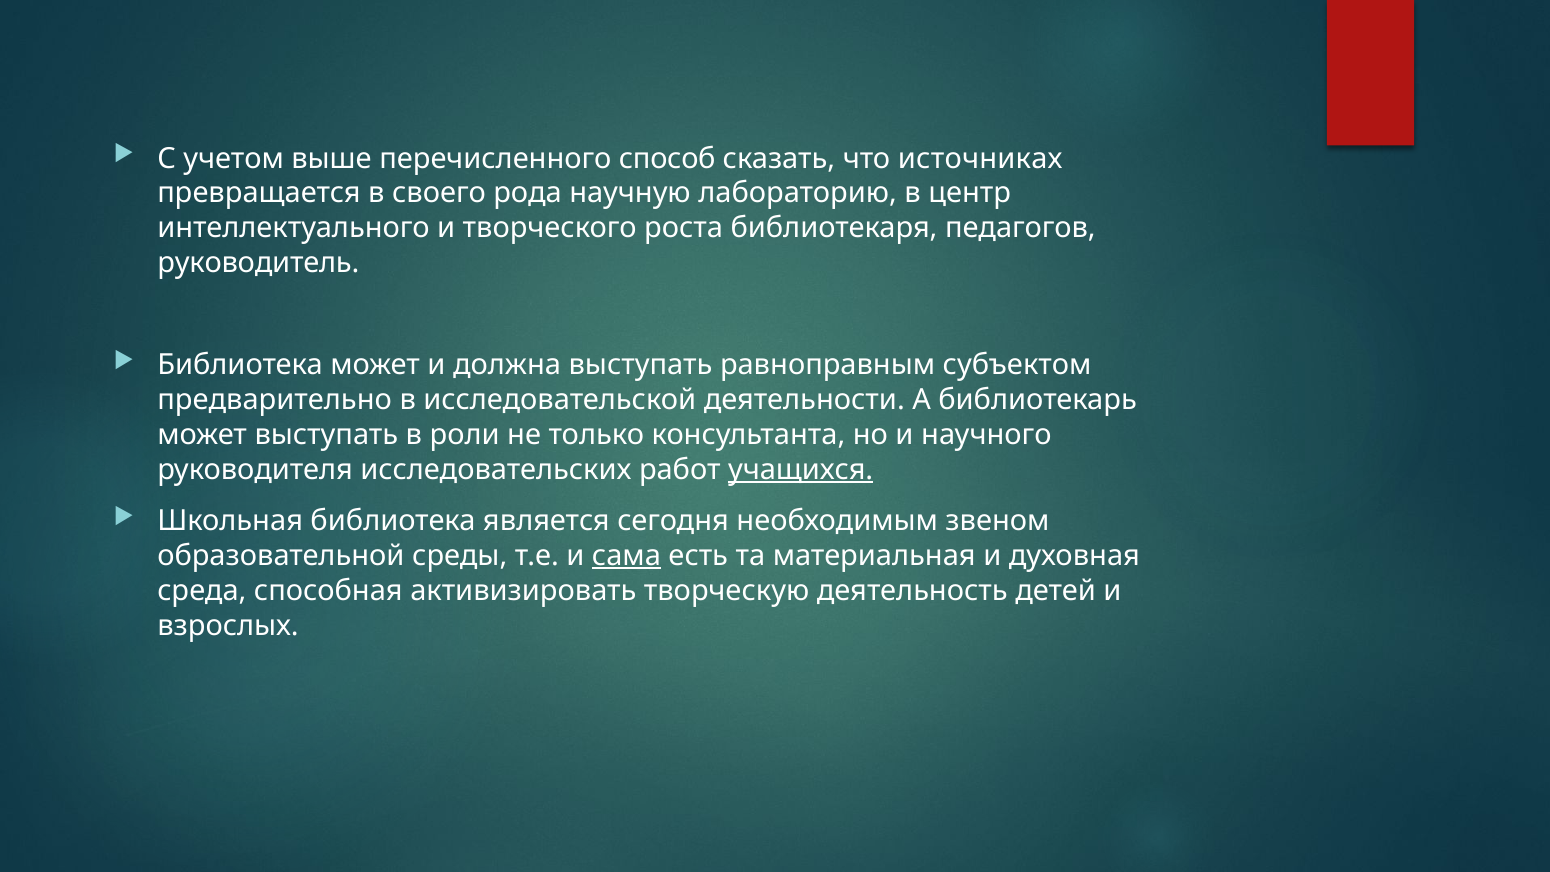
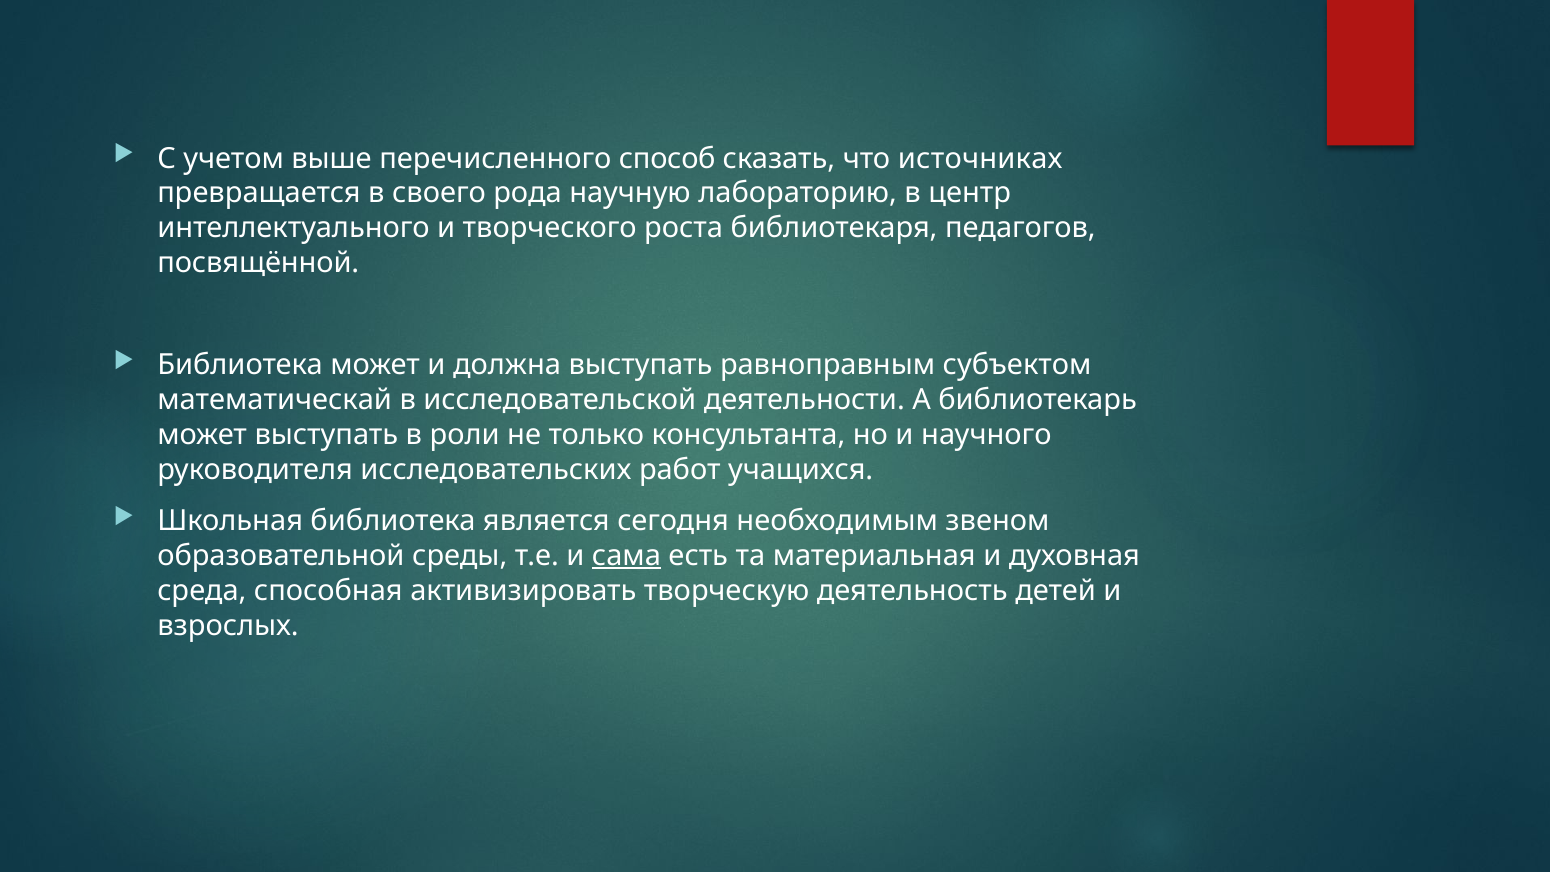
руководитель: руководитель -> посвящённой (258, 263)
предварительно: предварительно -> математическай (275, 400)
учащихся underline: present -> none (801, 470)
